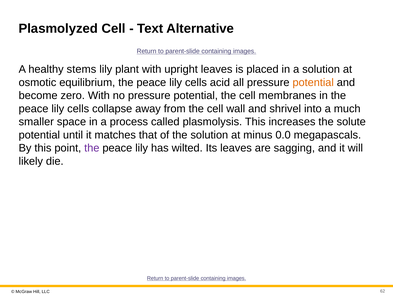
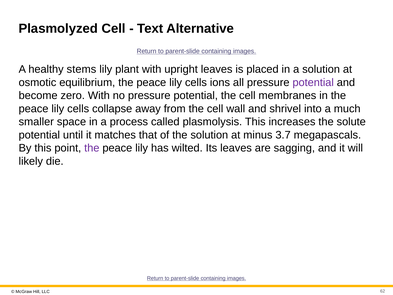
acid: acid -> ions (220, 82)
potential colour: orange -> purple (313, 82)
0.0: 0.0 -> 3.7 (283, 135)
